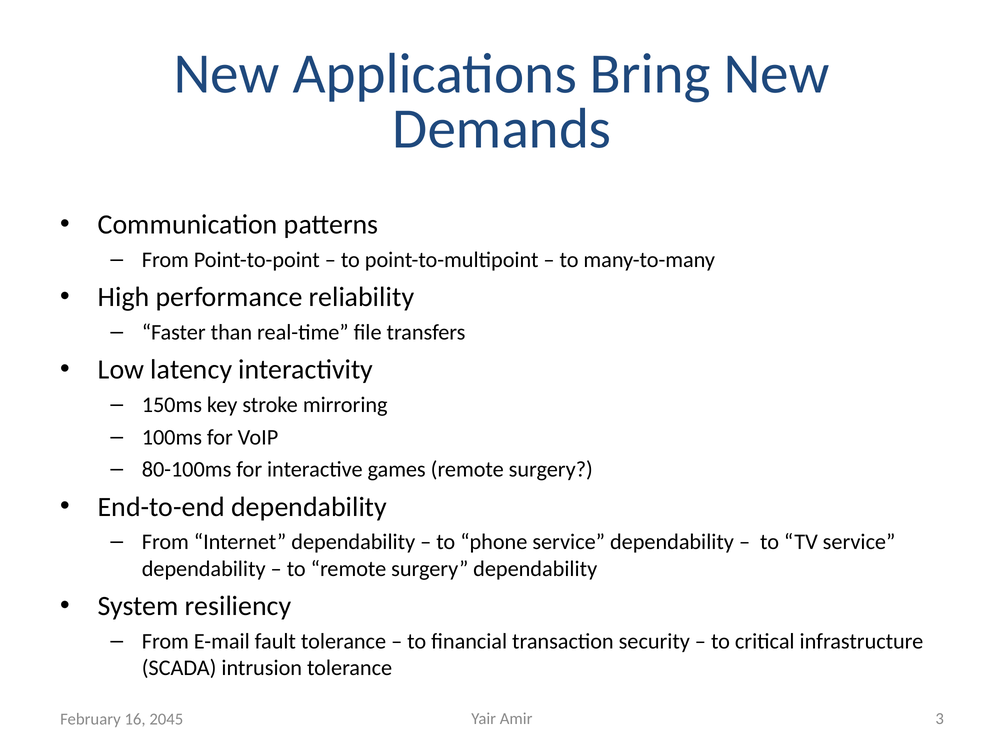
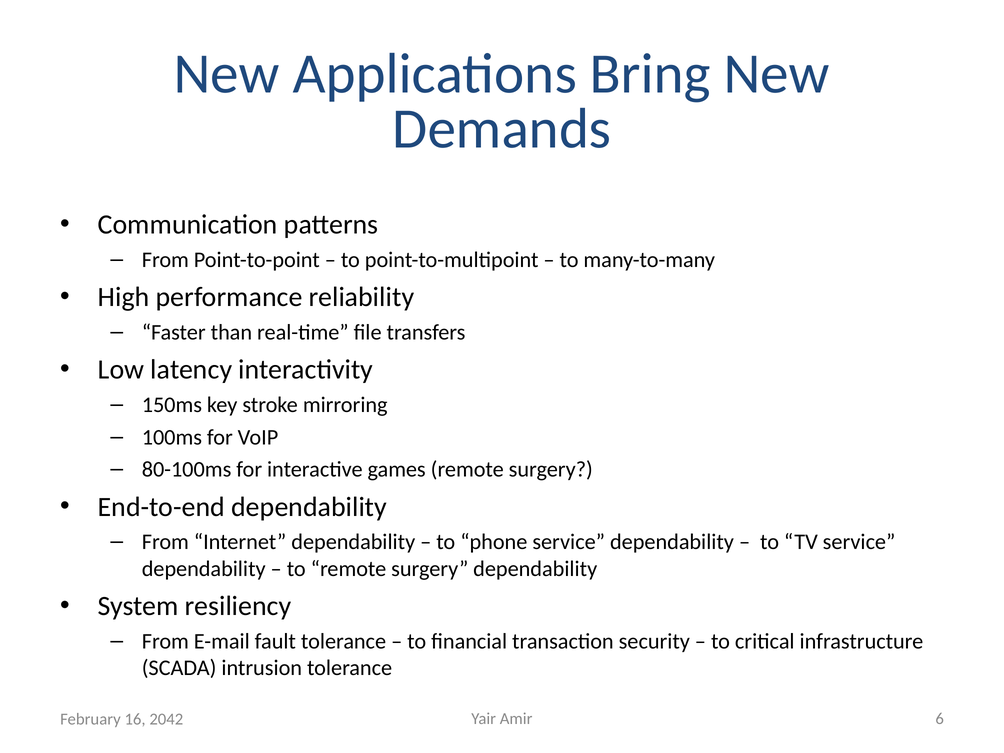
3: 3 -> 6 (940, 719)
2045: 2045 -> 2042 (166, 719)
